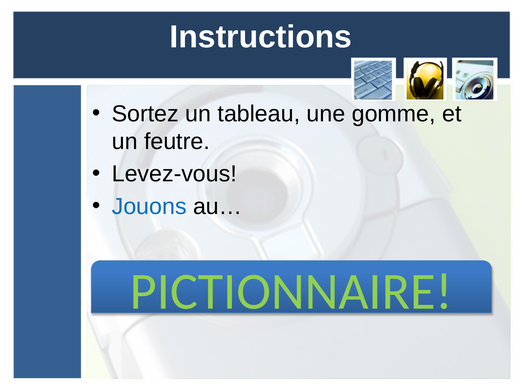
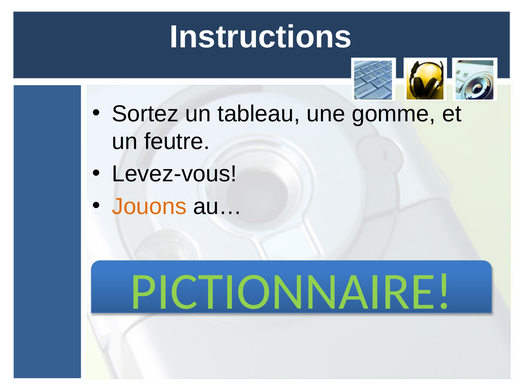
Jouons colour: blue -> orange (149, 207)
